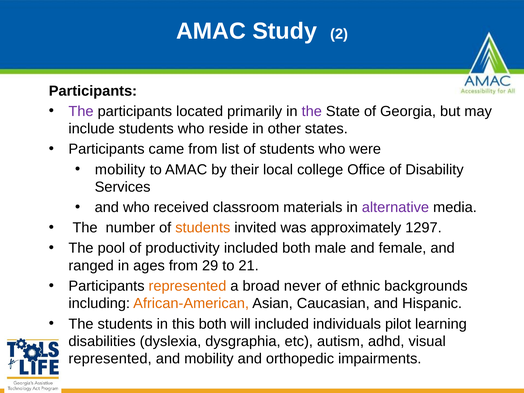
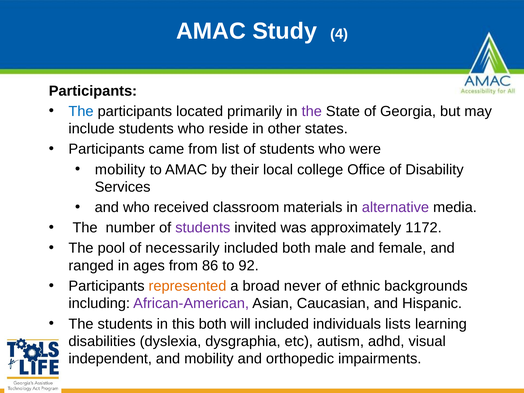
2: 2 -> 4 (339, 34)
The colour: purple -> blue (81, 111)
students colour: orange -> purple (203, 228)
1297: 1297 -> 1172 (424, 228)
productivity: productivity -> necessarily (183, 248)
29: 29 -> 86 (210, 266)
21: 21 -> 92 (249, 266)
African-American colour: orange -> purple (191, 304)
pilot: pilot -> lists (398, 324)
represented: represented -> independent (110, 359)
